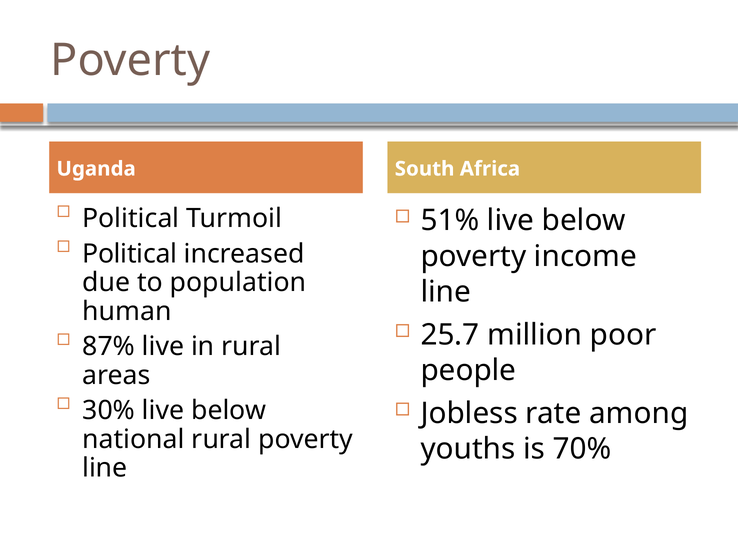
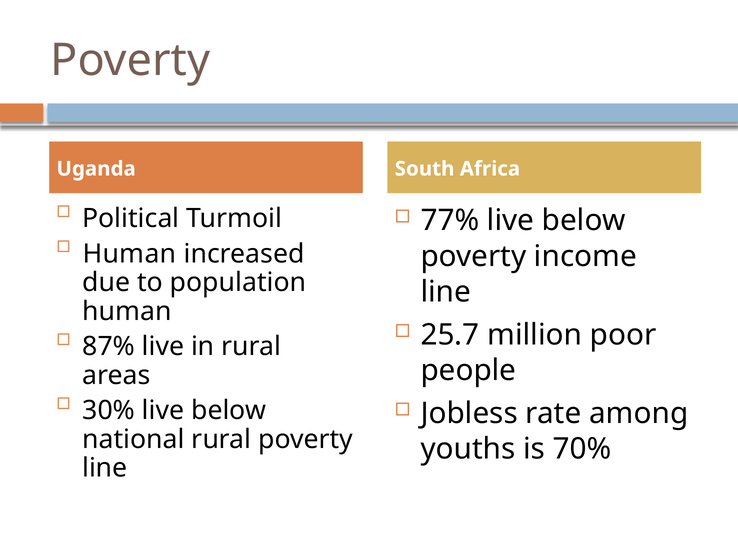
51%: 51% -> 77% (450, 220)
Political: Political -> Human (129, 253)
